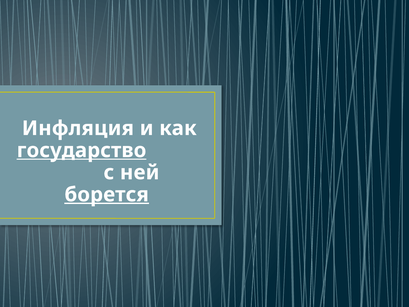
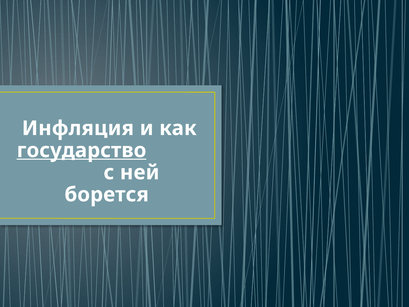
борется underline: present -> none (107, 194)
